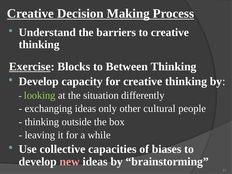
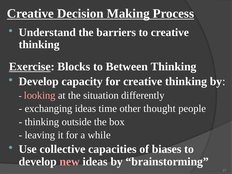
looking colour: light green -> pink (40, 95)
only: only -> time (108, 109)
cultural: cultural -> thought (160, 109)
